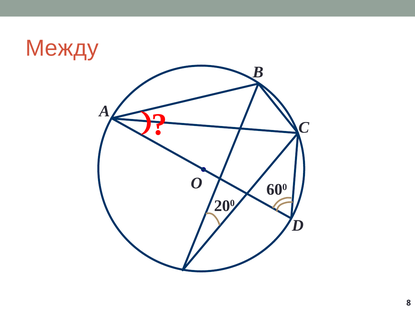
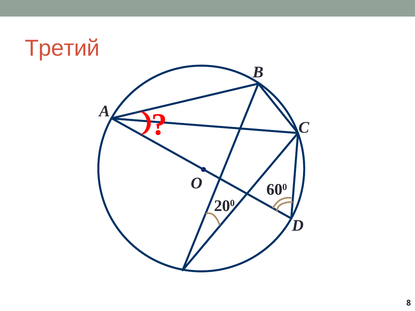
Между: Между -> Третий (62, 48)
